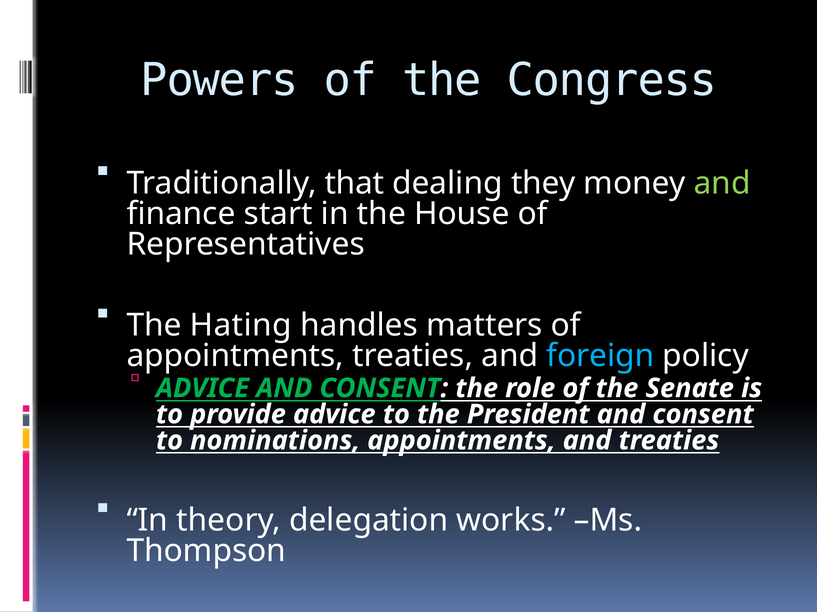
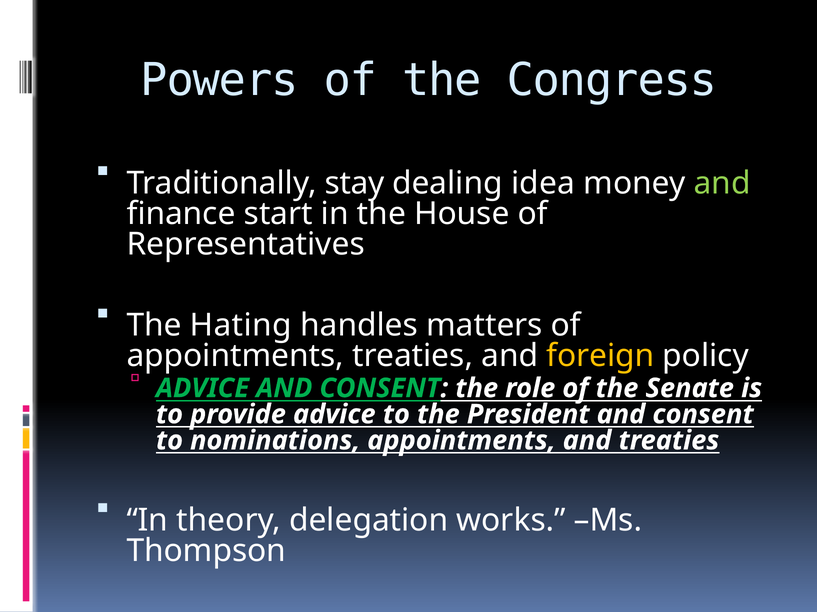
that: that -> stay (354, 183)
they: they -> idea (543, 183)
foreign colour: light blue -> yellow (600, 356)
